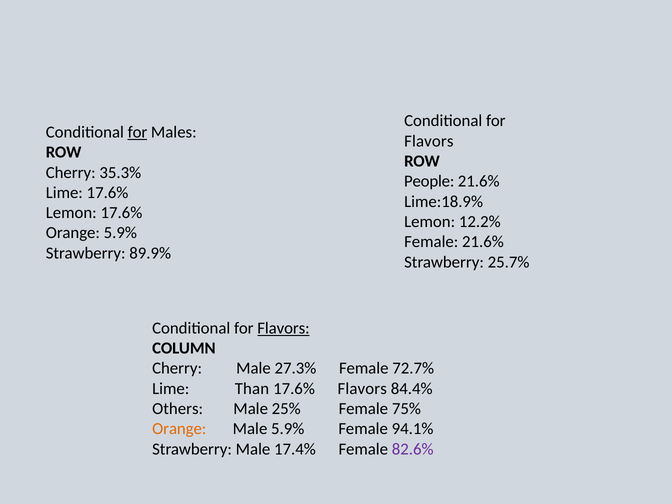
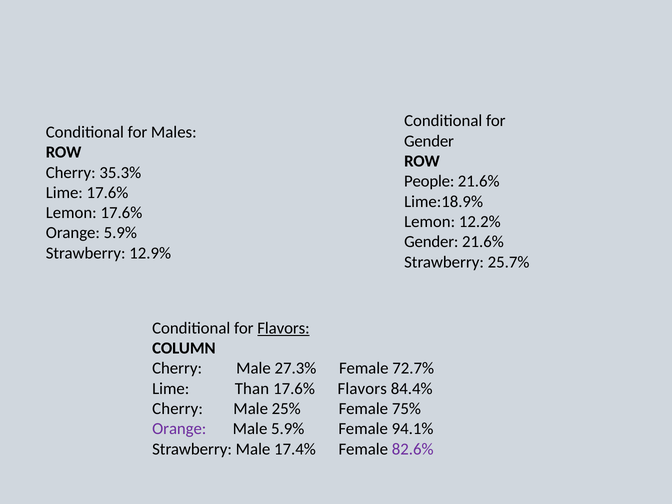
for underline: present -> none (138, 132)
Flavors: Flavors -> Gender (429, 141)
Female: Female -> Gender (431, 242)
89.9%: 89.9% -> 12.9% (150, 253)
Others: Others -> Cherry (178, 409)
Orange colour: orange -> purple (179, 429)
